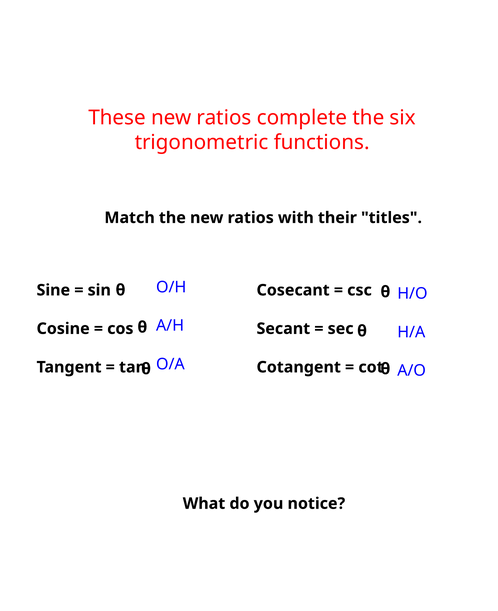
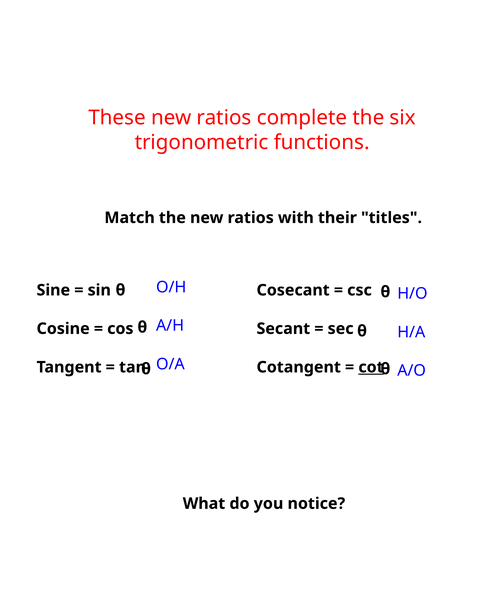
cot underline: none -> present (371, 367)
